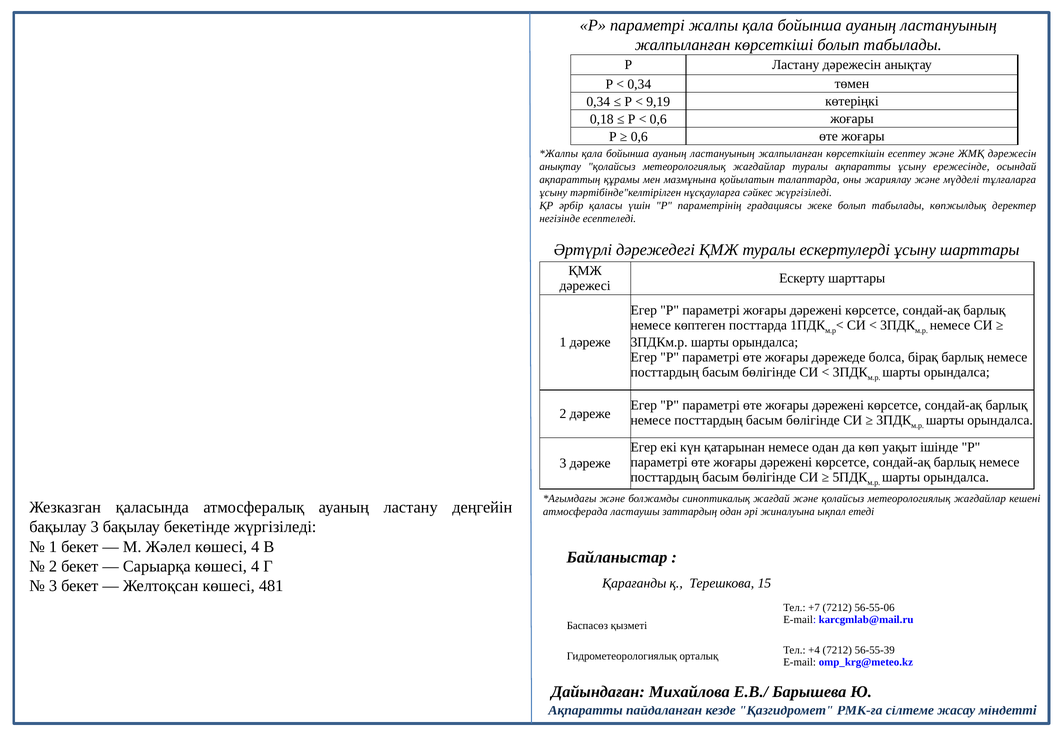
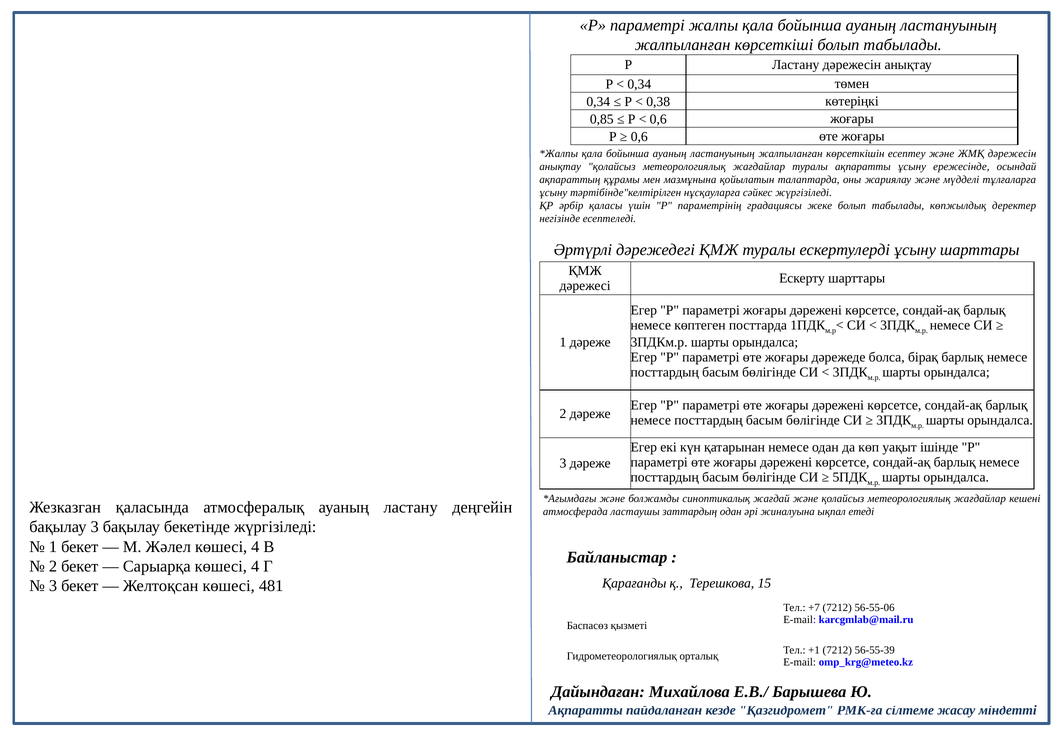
9,19: 9,19 -> 0,38 (658, 102)
0,18: 0,18 -> 0,85 (602, 119)
+4: +4 -> +1 (814, 650)
